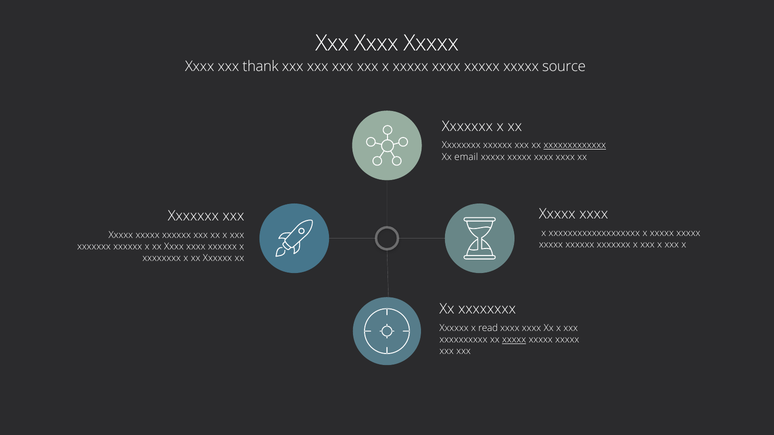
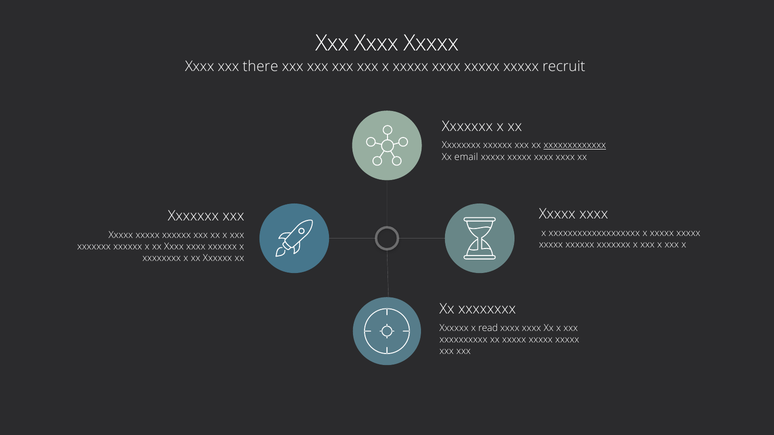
thank: thank -> there (260, 66)
source: source -> recruit (564, 66)
xxxxx underline: present -> none (514, 340)
